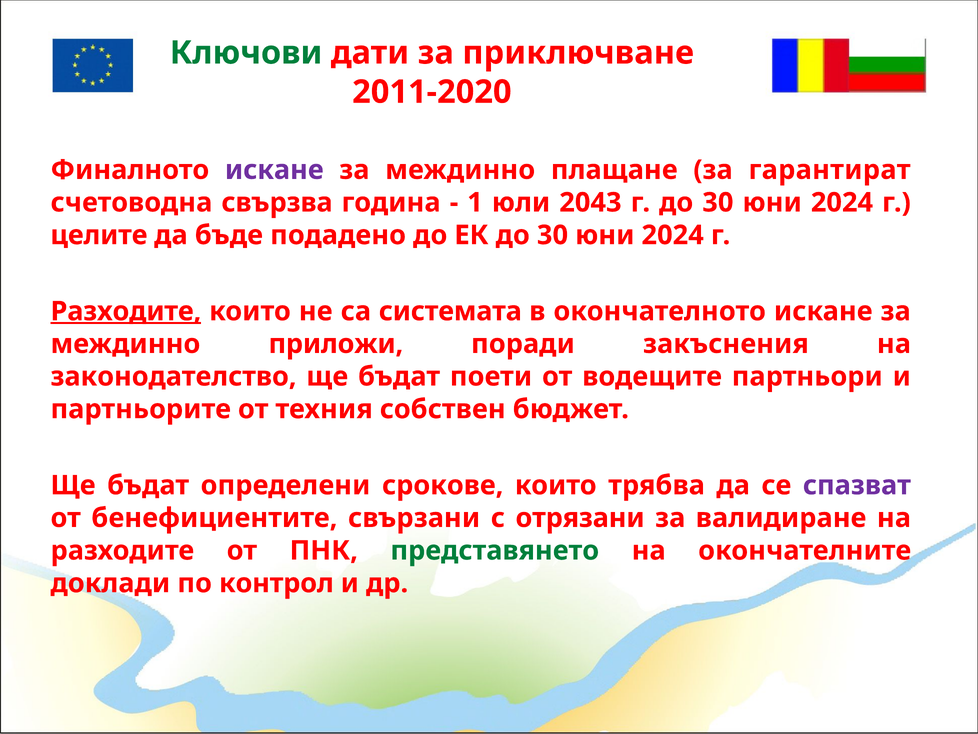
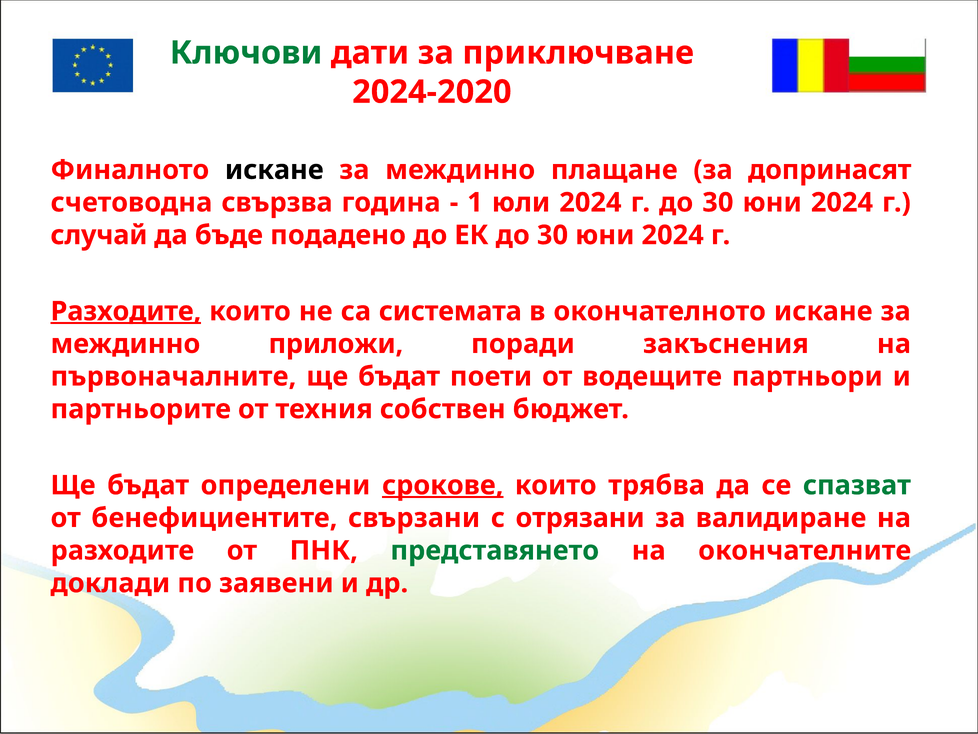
2011-2020: 2011-2020 -> 2024-2020 (432, 92)
искане colour: purple -> black (274, 170)
гарантират: гарантират -> допринасят (830, 170)
юли 2043: 2043 -> 2024 (590, 202)
целите: целите -> случай (99, 235)
законодателство: законодателство -> първоначалните (173, 376)
срокове underline: none -> present (443, 485)
спазват colour: purple -> green (857, 485)
контрол: контрол -> заявени (276, 583)
